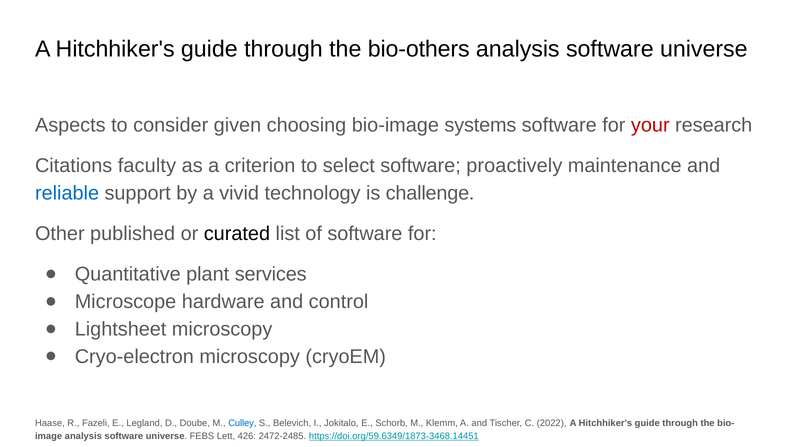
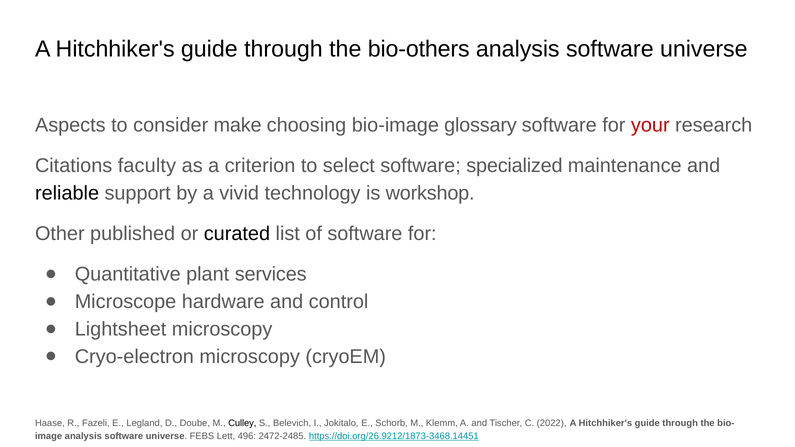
given: given -> make (238, 125)
systems: systems -> glossary (480, 125)
proactively: proactively -> specialized (514, 166)
reliable colour: blue -> black (67, 193)
challenge: challenge -> workshop (430, 193)
Culley colour: blue -> black (242, 424)
426: 426 -> 496 (247, 436)
https://doi.org/59.6349/1873-3468.14451: https://doi.org/59.6349/1873-3468.14451 -> https://doi.org/26.9212/1873-3468.14451 (394, 436)
